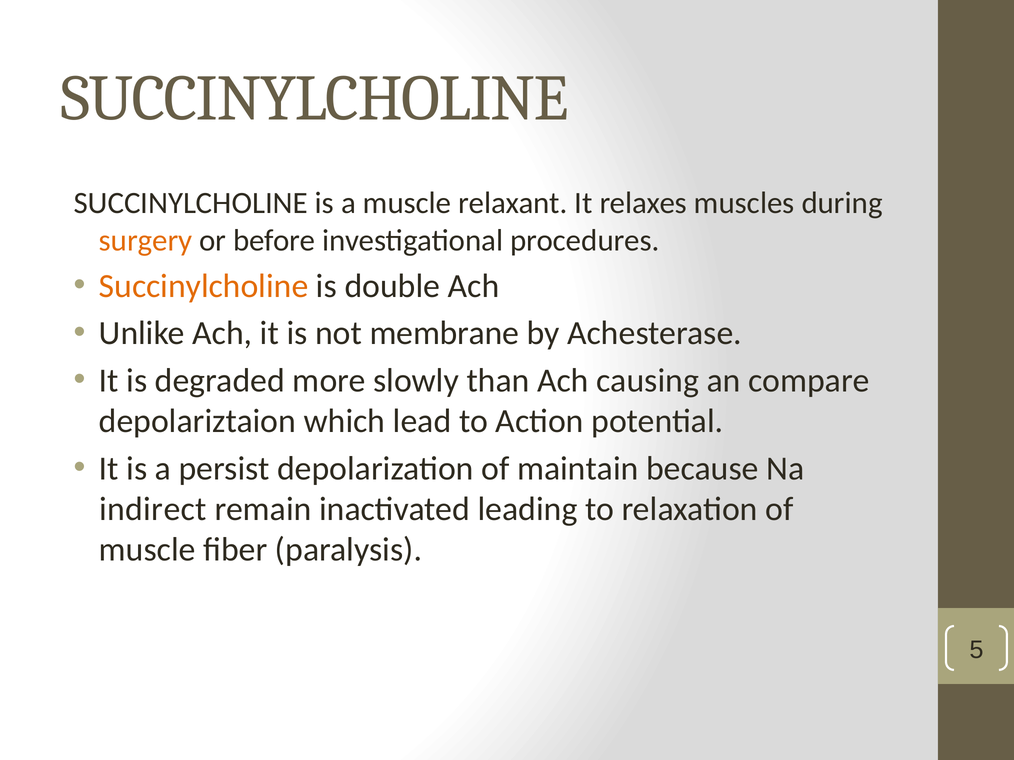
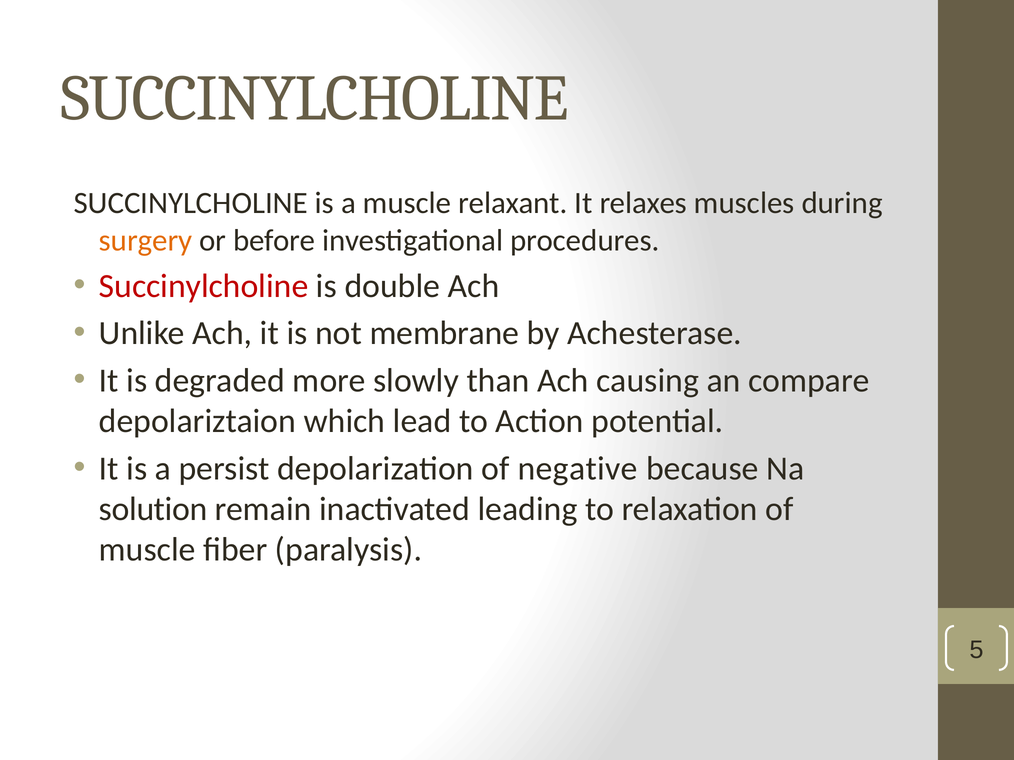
Succinylcholine colour: orange -> red (204, 286)
maintain: maintain -> negative (578, 469)
indirect: indirect -> solution (153, 509)
